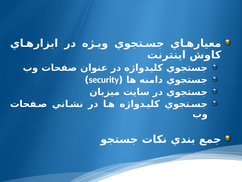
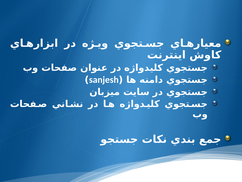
security: security -> sanjesh (104, 80)
